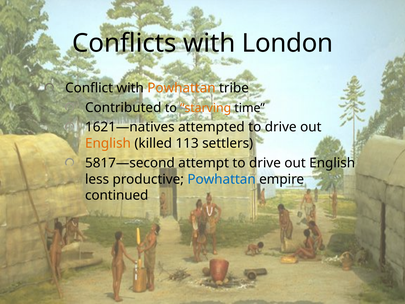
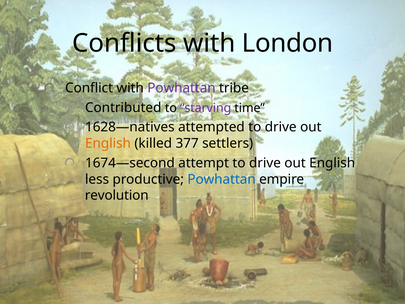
Powhattan colour: orange -> purple (181, 88)
starving colour: orange -> purple (206, 108)
1621—natives: 1621—natives -> 1628—natives (130, 127)
113: 113 -> 377 (187, 143)
5817—second: 5817—second -> 1674—second (130, 163)
continued: continued -> revolution (117, 195)
